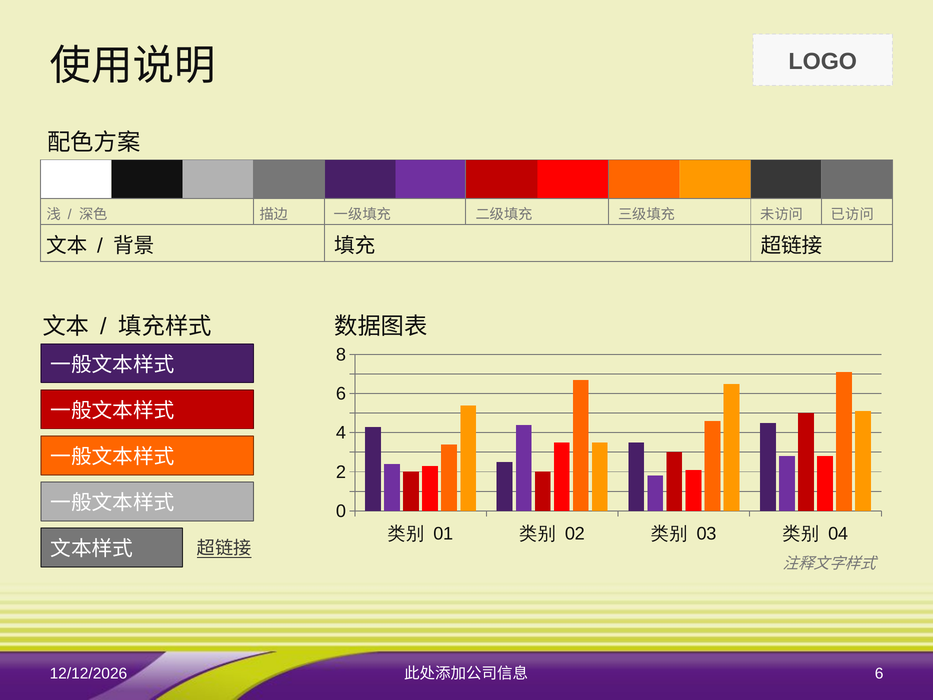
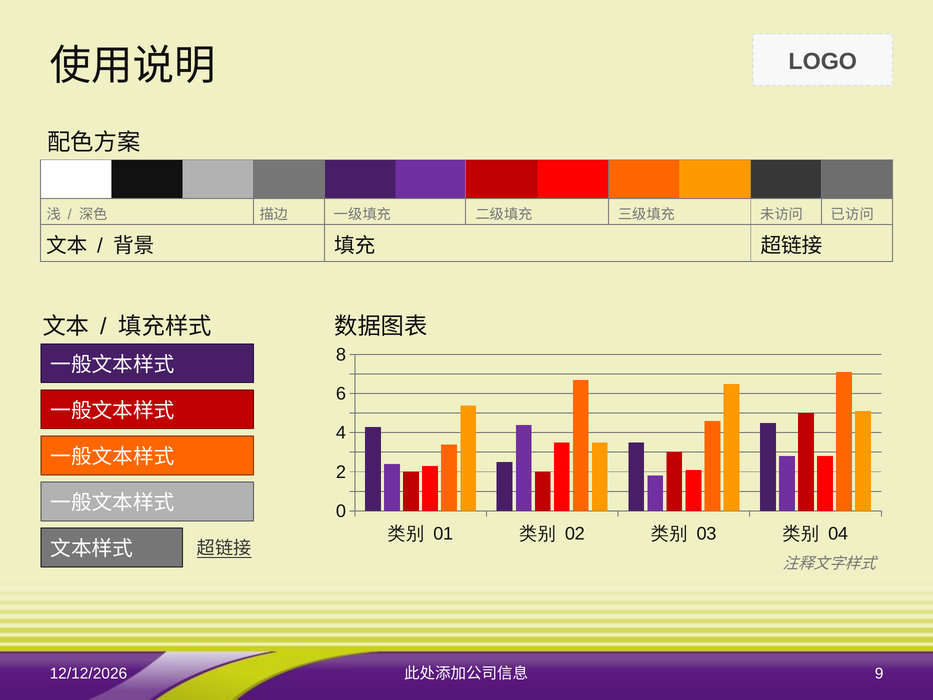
6: 6 -> 9 (879, 673)
